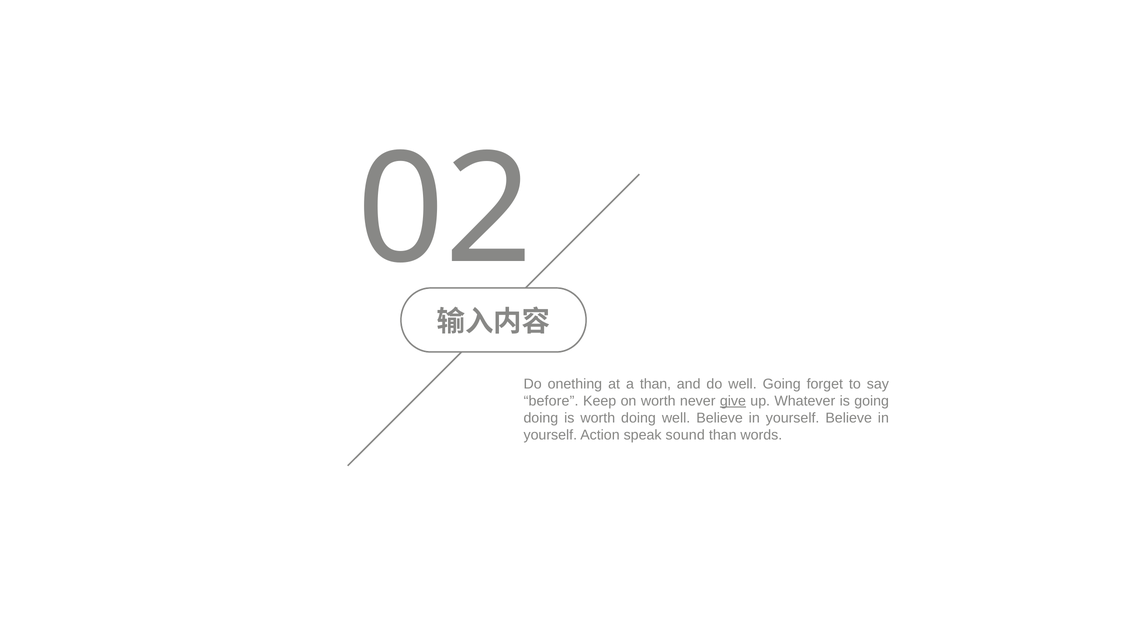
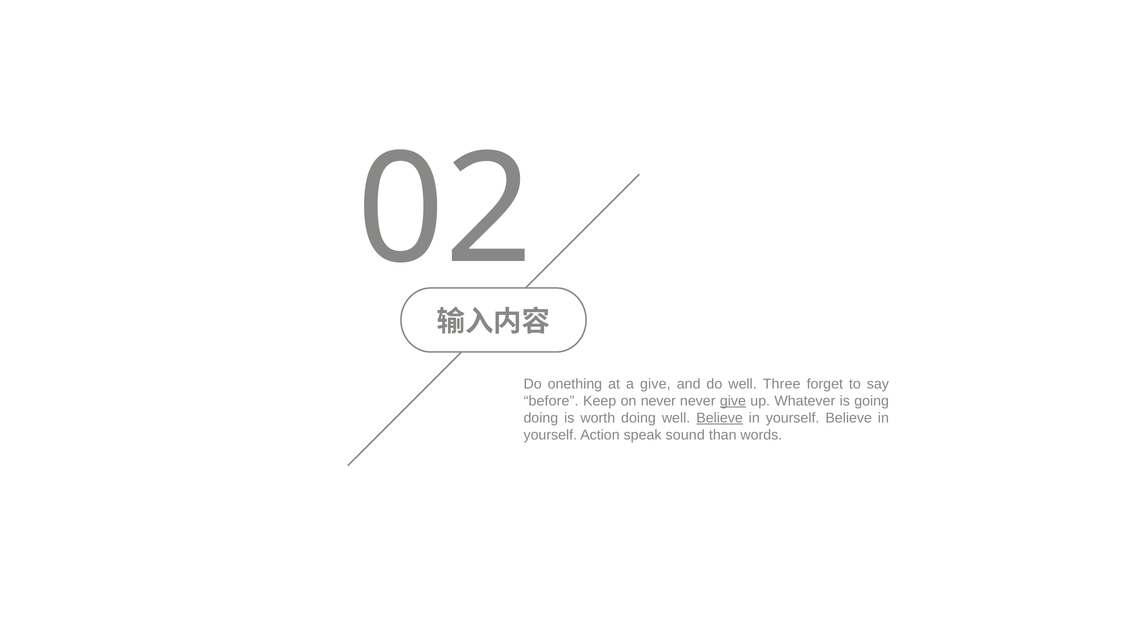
a than: than -> give (655, 384)
well Going: Going -> Three (782, 384)
on worth: worth -> never (658, 401)
Believe underline: none -> present (720, 418)
